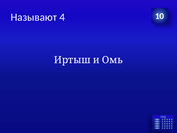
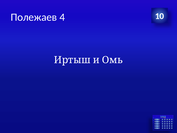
Называют: Называют -> Полежаев (34, 17)
